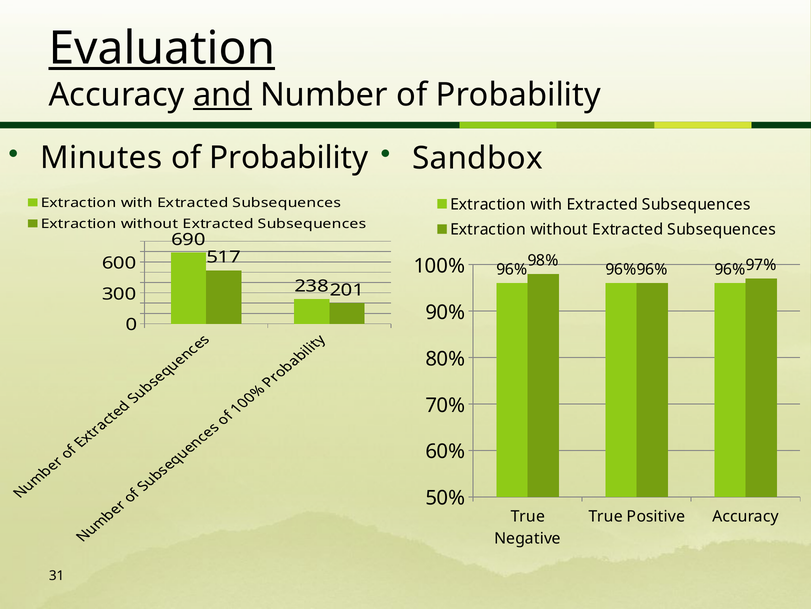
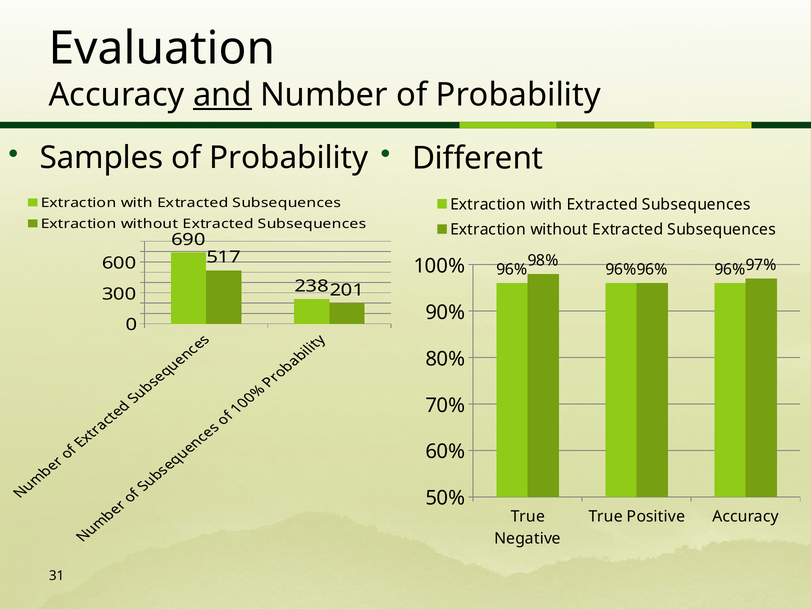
Evaluation underline: present -> none (162, 48)
Minutes: Minutes -> Samples (102, 158)
Sandbox: Sandbox -> Different (478, 158)
